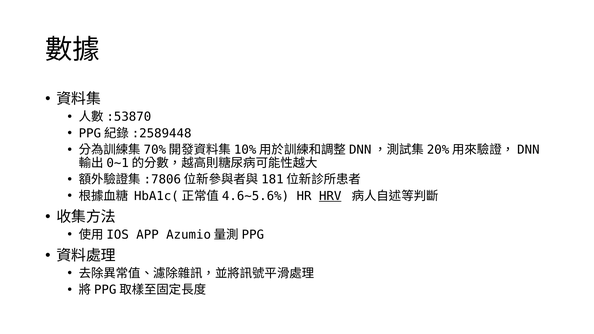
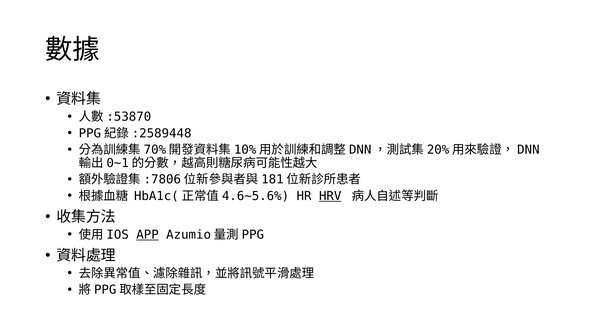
APP underline: none -> present (148, 235)
